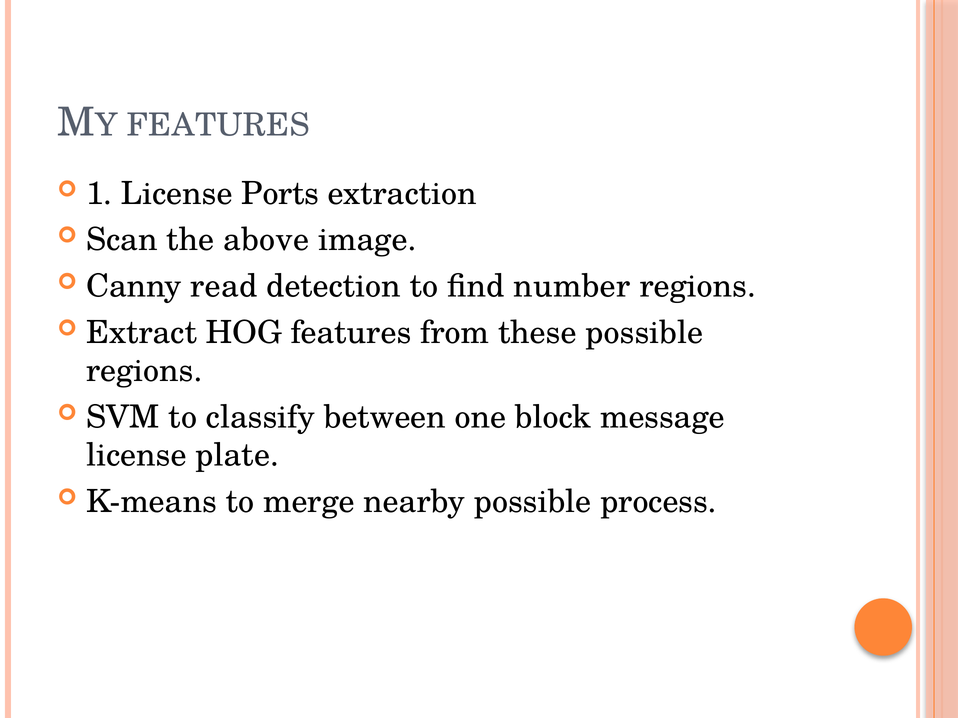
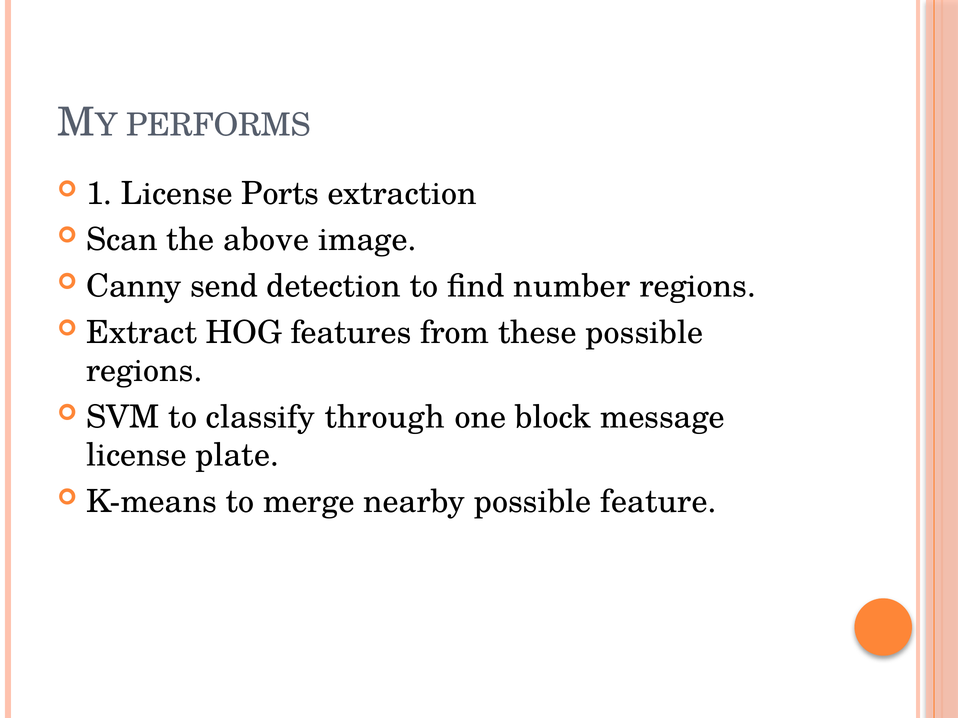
FEATURES: FEATURES -> PERFORMS (219, 125)
read: read -> send (224, 286)
between: between -> through (385, 417)
process: process -> feature (658, 502)
